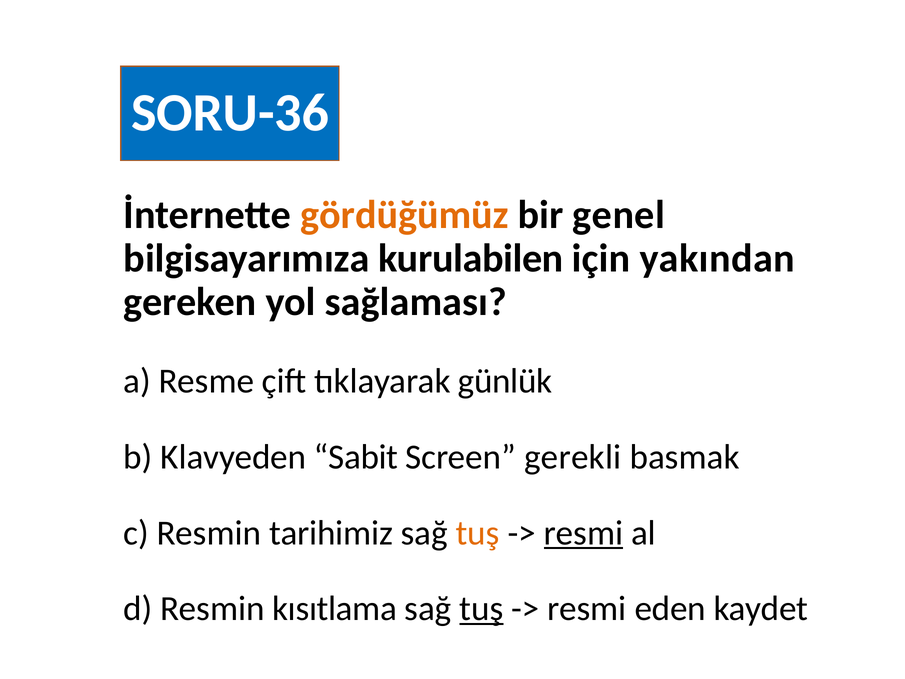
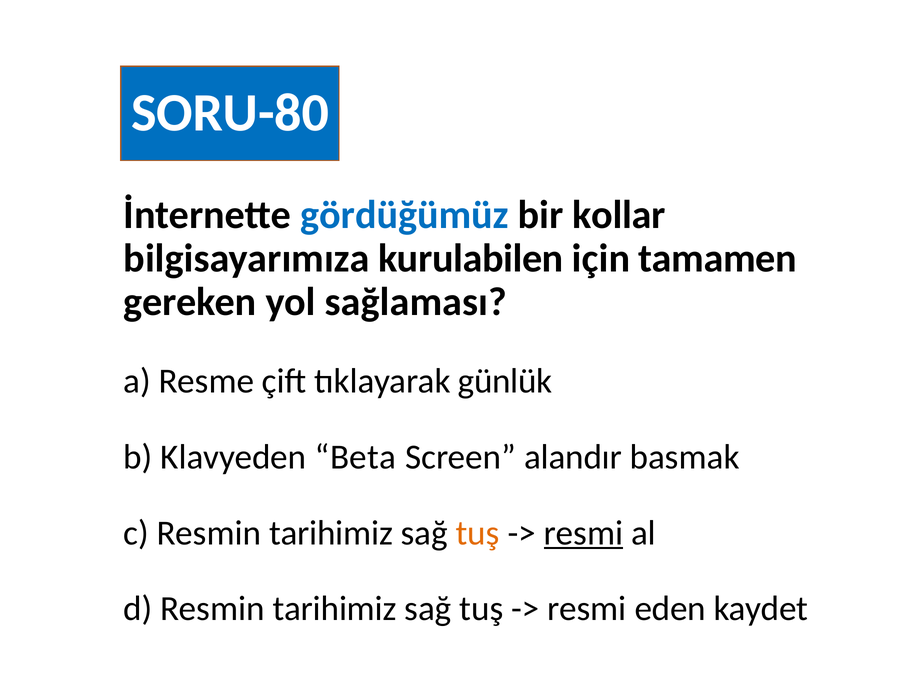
SORU-36: SORU-36 -> SORU-80 (230, 113)
gördüğümüz colour: orange -> blue (404, 215)
genel: genel -> kollar (619, 215)
yakından: yakından -> tamamen (718, 259)
Sabit: Sabit -> Beta (356, 457)
gerekli: gerekli -> alandır (573, 457)
d Resmin kısıtlama: kısıtlama -> tarihimiz (335, 608)
tuş underline: present -> none (481, 608)
